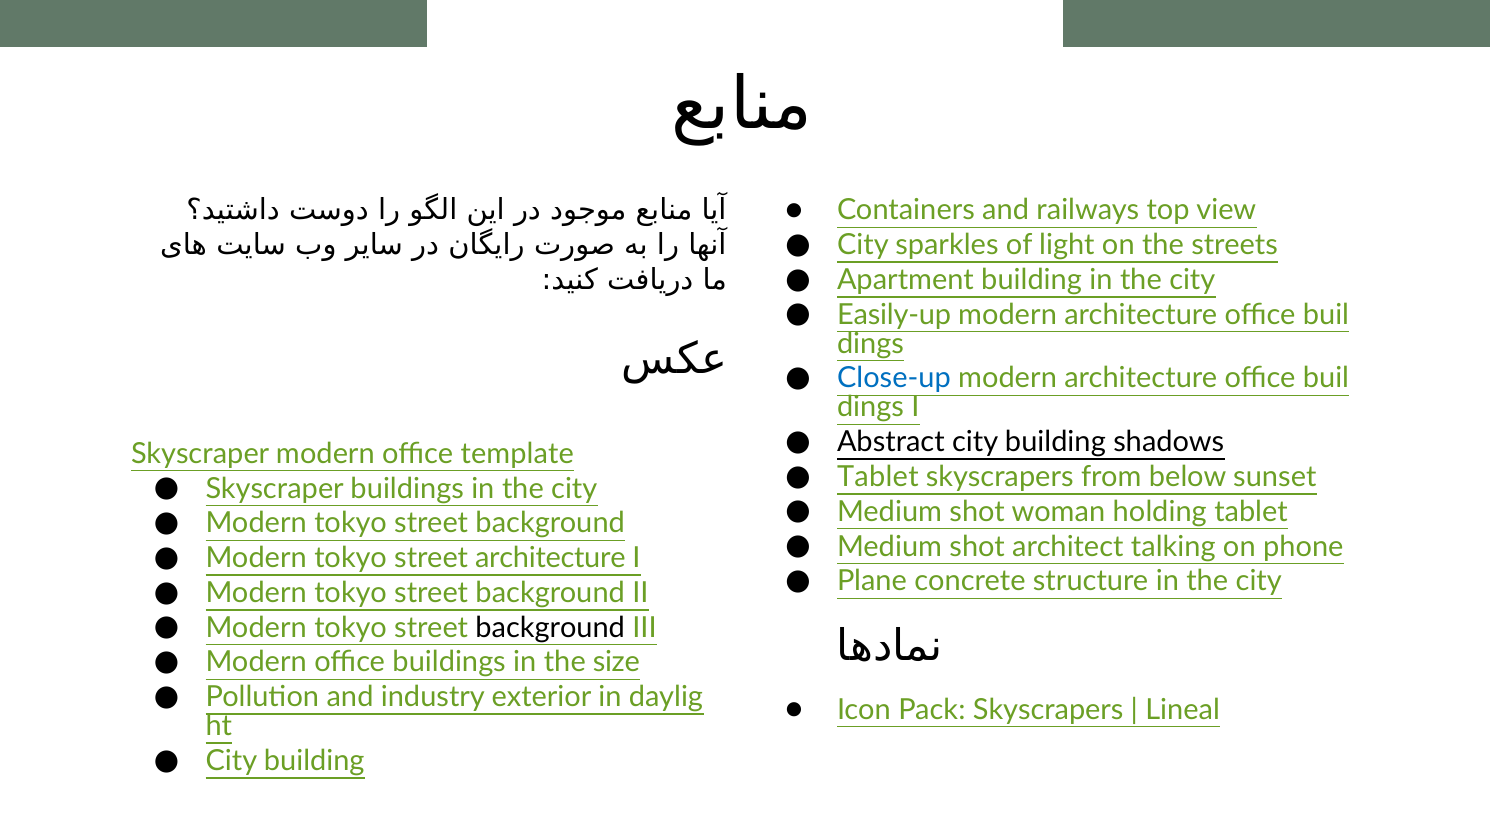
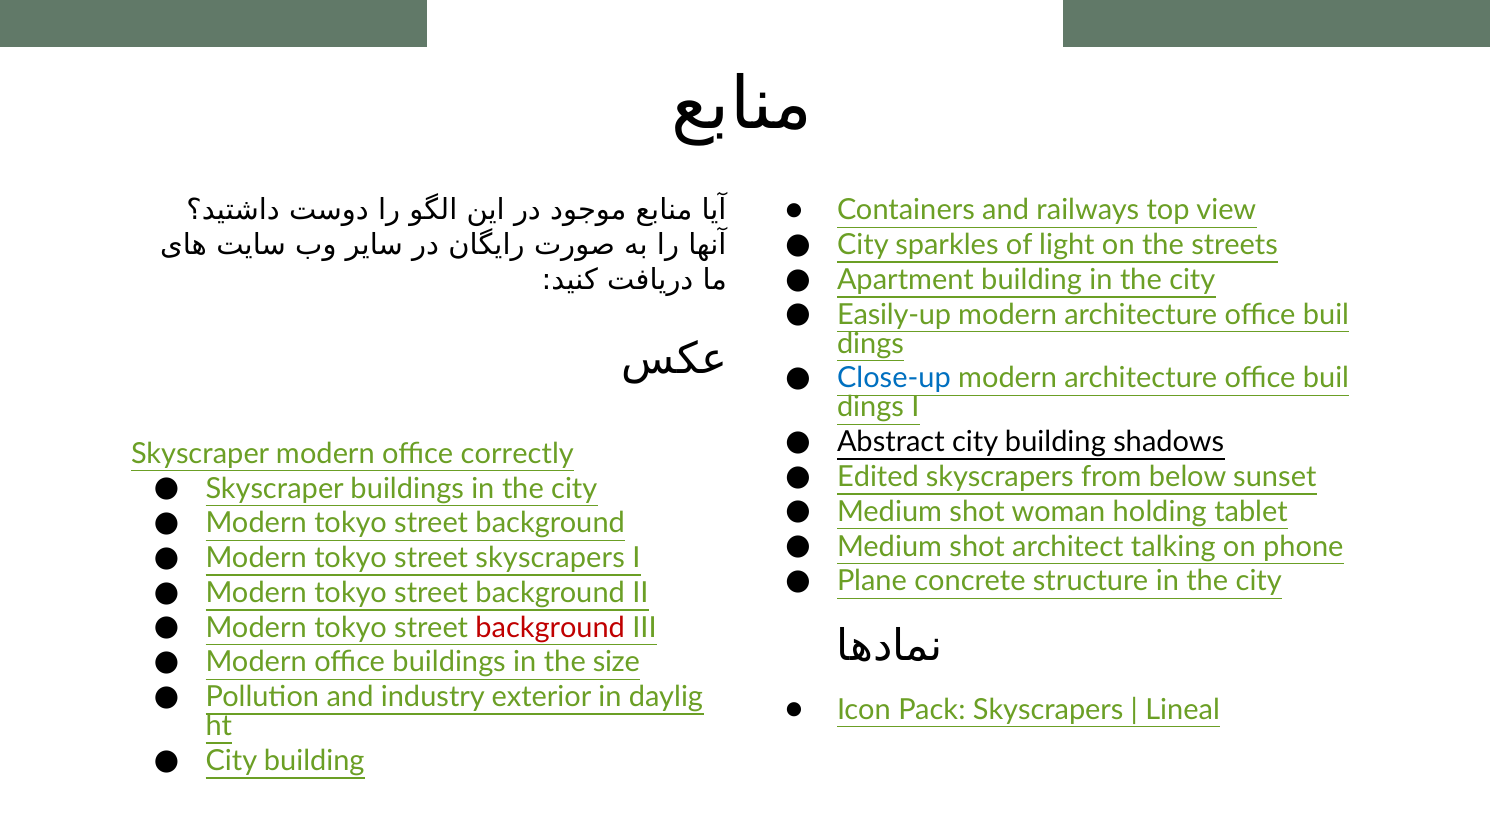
template: template -> correctly (517, 454)
Tablet: Tablet -> Edited (878, 477)
street architecture: architecture -> skyscrapers (550, 558)
background colour: black -> red (550, 628)
